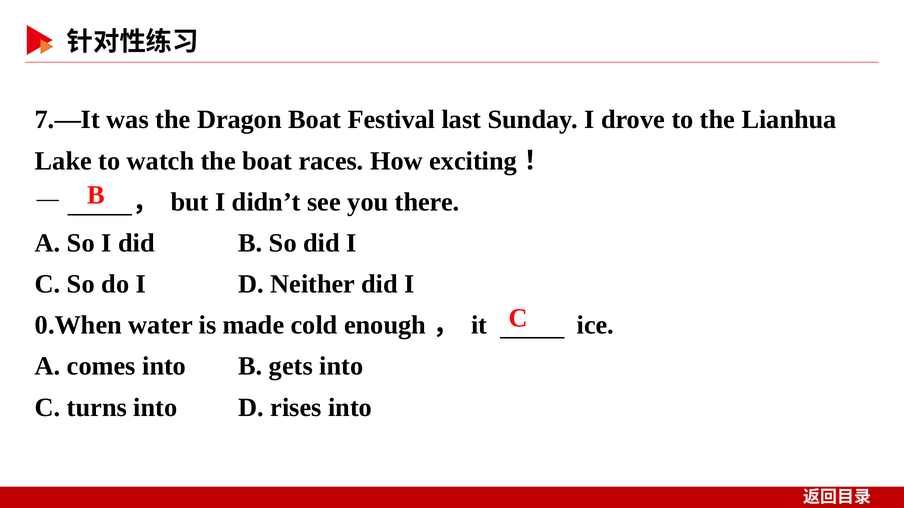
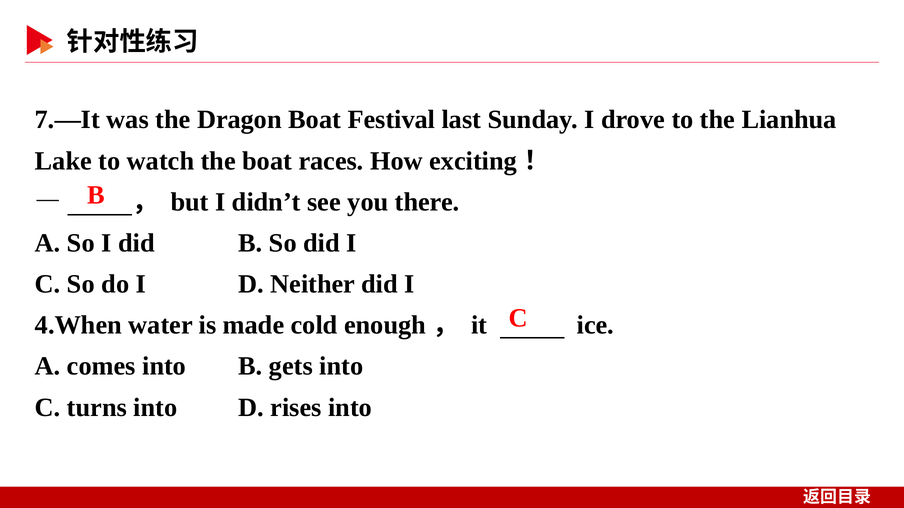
0.When: 0.When -> 4.When (78, 326)
